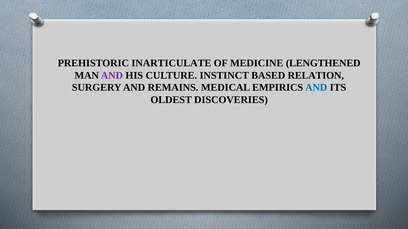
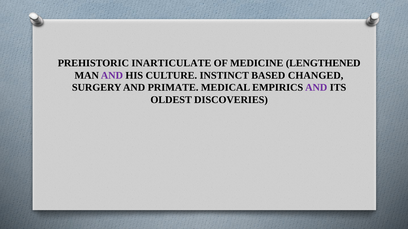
RELATION: RELATION -> CHANGED (316, 76)
REMAINS: REMAINS -> PRIMATE (173, 88)
AND colour: blue -> purple (316, 88)
